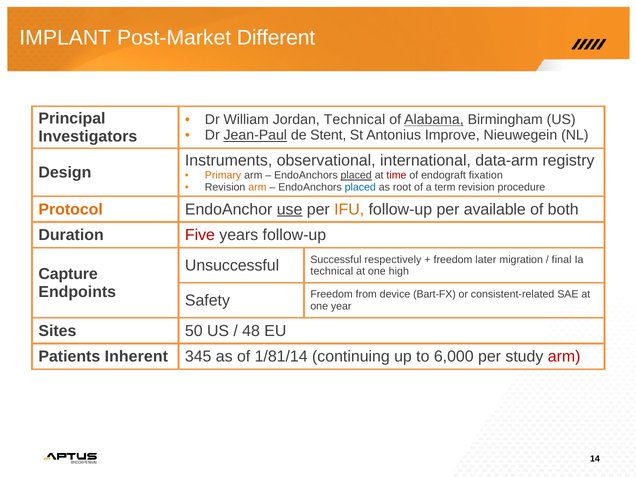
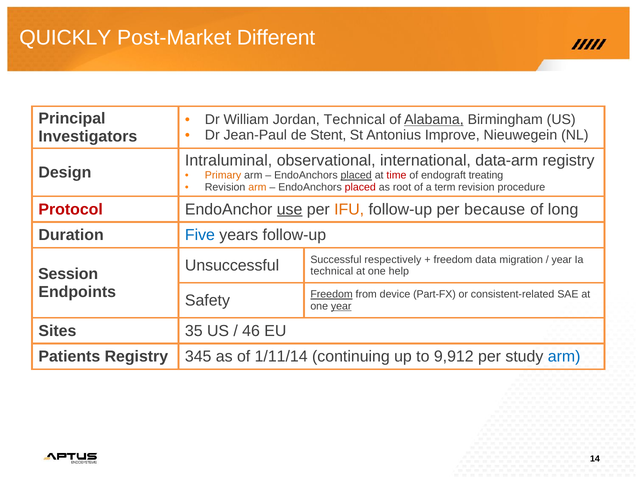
IMPLANT: IMPLANT -> QUICKLY (65, 38)
Jean-Paul underline: present -> none (255, 135)
Instruments: Instruments -> Intraluminal (229, 161)
fixation: fixation -> treating (486, 175)
placed colour: blue -> red (360, 187)
Protocol colour: orange -> red (71, 209)
available: available -> because (495, 209)
both: both -> long (563, 209)
Five colour: red -> blue (200, 235)
later: later -> data (486, 260)
final: final -> year (562, 260)
high: high -> help (399, 271)
Capture: Capture -> Session (68, 274)
Freedom underline: none -> present (332, 294)
Bart-FX: Bart-FX -> Part-FX (434, 294)
year underline: none -> present (341, 306)
50: 50 -> 35 (194, 331)
48: 48 -> 46 (251, 331)
Patients Inherent: Inherent -> Registry (136, 357)
1/81/14: 1/81/14 -> 1/11/14 (281, 357)
6,000: 6,000 -> 9,912 (454, 357)
arm colour: red -> blue (564, 357)
